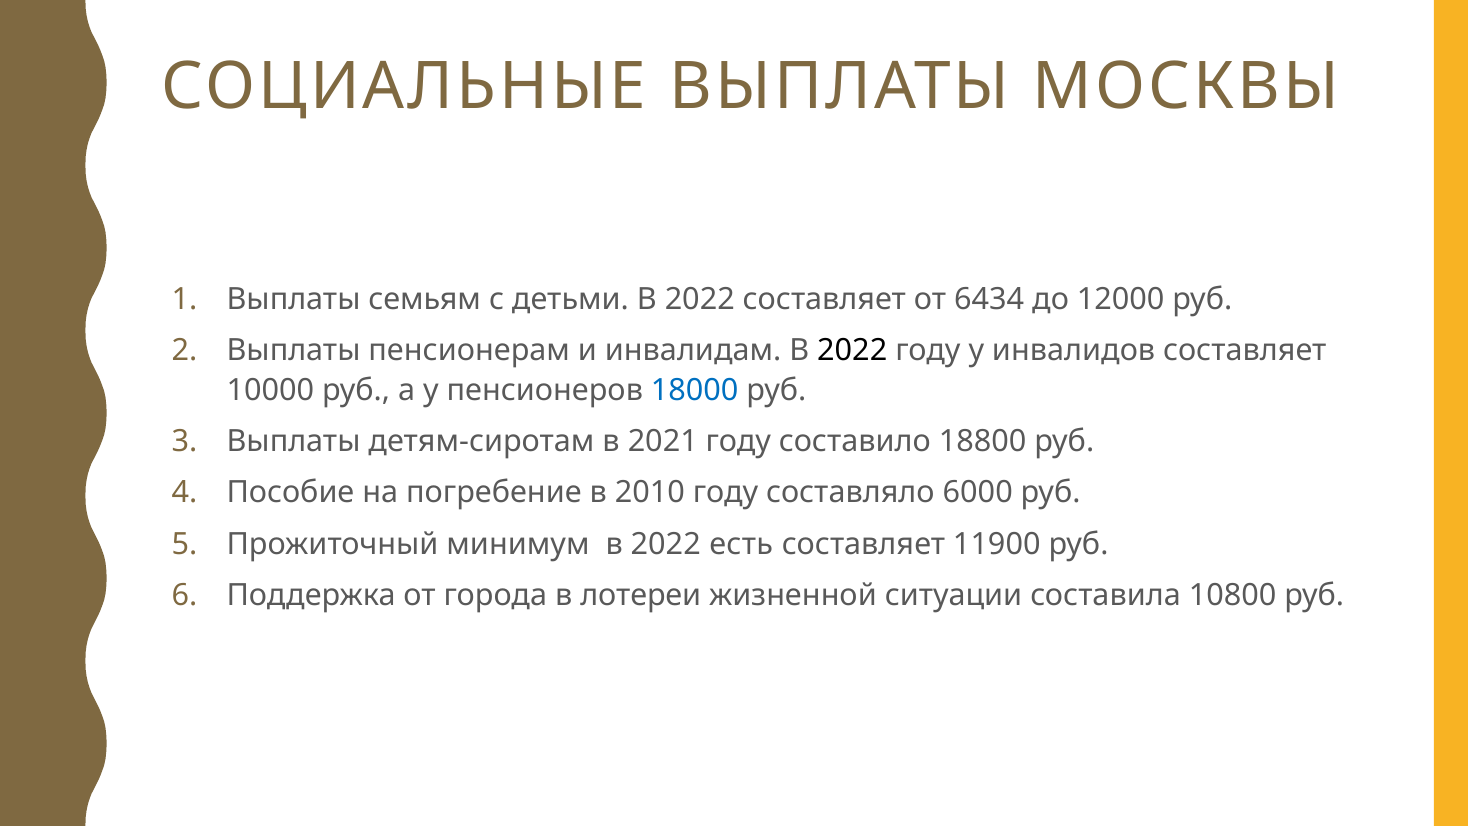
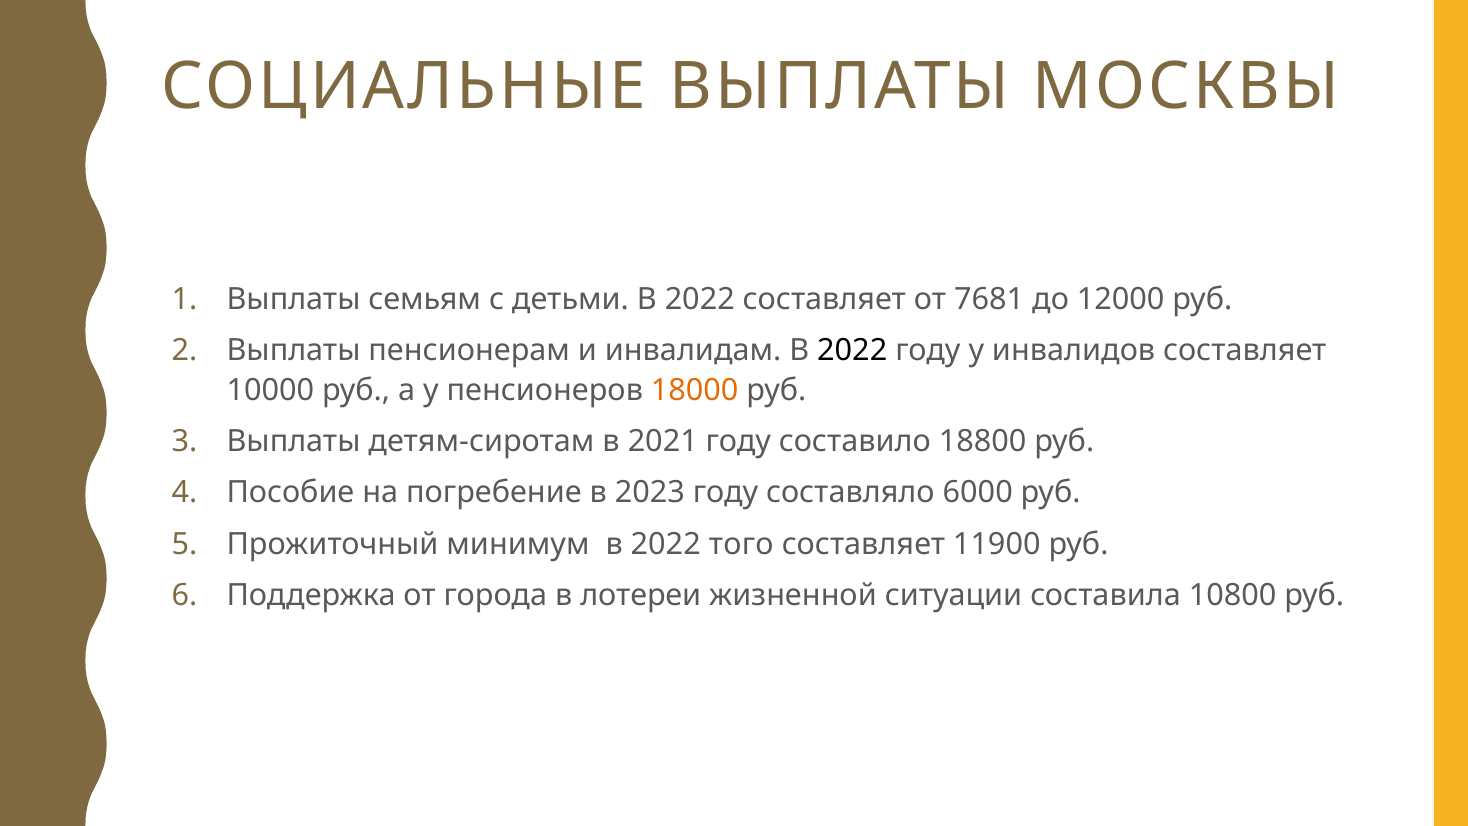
6434: 6434 -> 7681 (989, 299)
18000 colour: blue -> orange (695, 391)
2010: 2010 -> 2023 (650, 493)
есть: есть -> того (741, 544)
